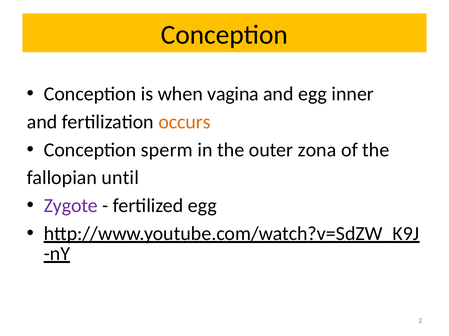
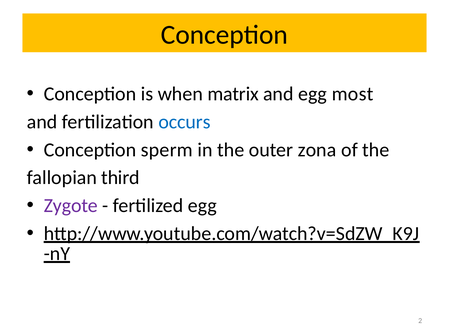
vagina: vagina -> matrix (233, 94)
inner: inner -> most (353, 94)
occurs colour: orange -> blue (184, 122)
until: until -> third (120, 178)
